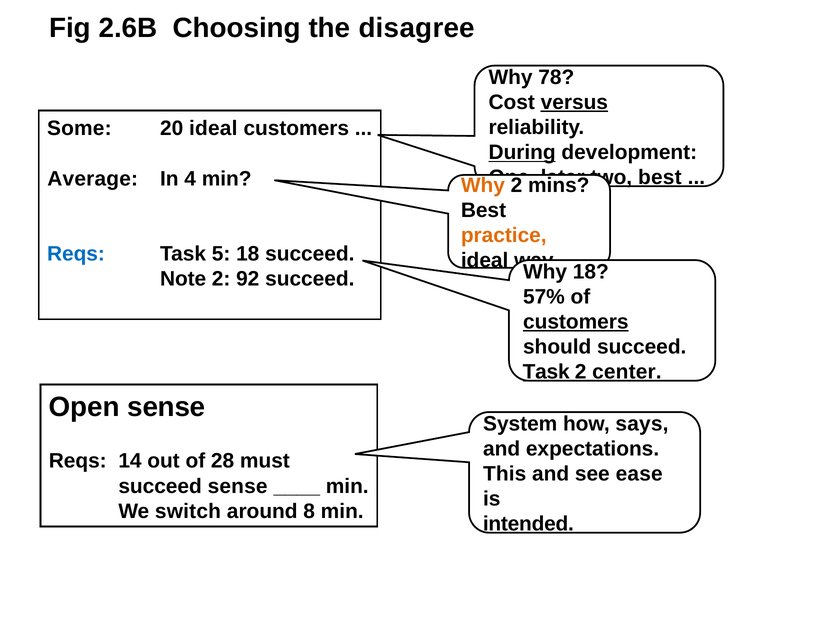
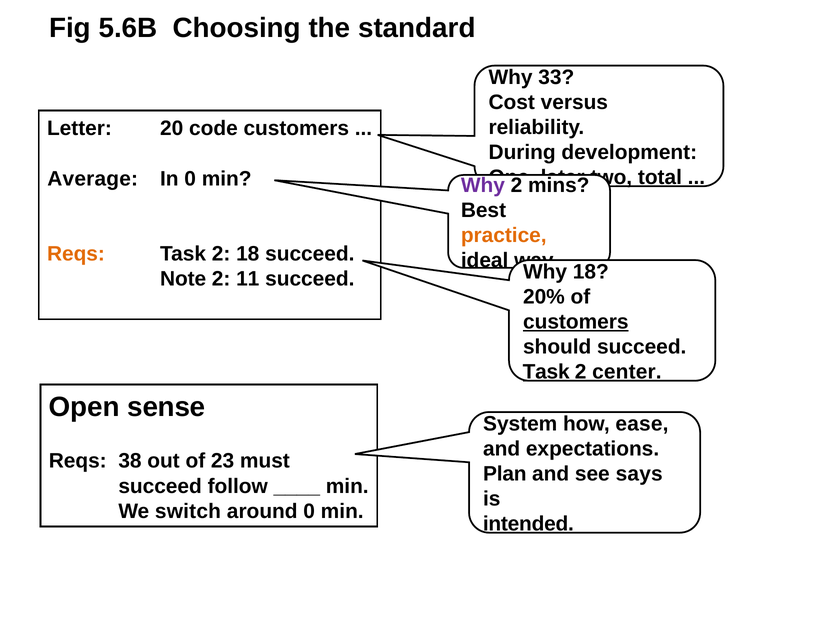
2.6B: 2.6B -> 5.6B (128, 28)
disagree: disagree -> standard (417, 28)
78: 78 -> 33 (556, 77)
versus underline: present -> none (574, 102)
Some: Some -> Letter (79, 128)
20 ideal: ideal -> code (213, 128)
During underline: present -> none (522, 152)
best: best -> total (660, 177)
In 4: 4 -> 0 (190, 178)
Why colour: orange -> purple (483, 185)
Reqs colour: blue -> orange (76, 254)
5: 5 -> 2 (221, 254)
92: 92 -> 11 (248, 279)
57%: 57% -> 20% (544, 296)
says: says -> ease (642, 423)
14: 14 -> 38 (130, 461)
28: 28 -> 23 (223, 461)
This: This -> Plan (505, 473)
ease: ease -> says (639, 473)
succeed sense: sense -> follow (238, 486)
around 8: 8 -> 0 (309, 511)
